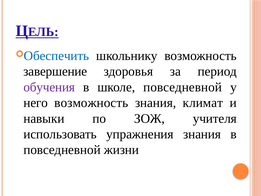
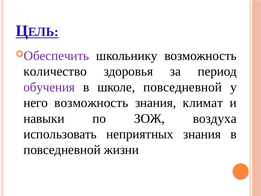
Обеспечить colour: blue -> purple (56, 56)
завершение: завершение -> количество (55, 71)
учителя: учителя -> воздуха (215, 118)
упражнения: упражнения -> неприятных (140, 134)
